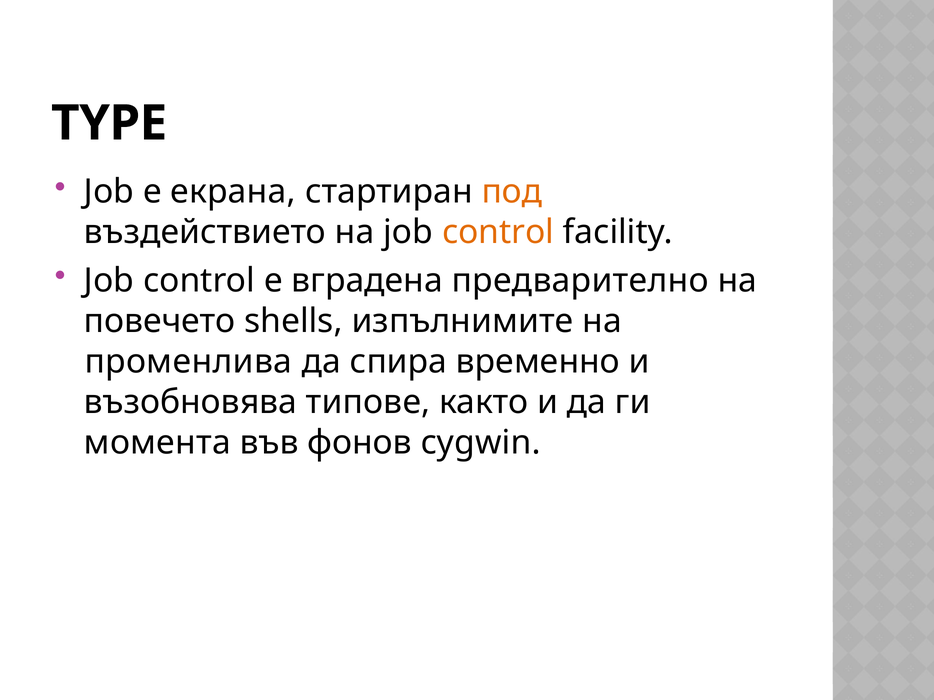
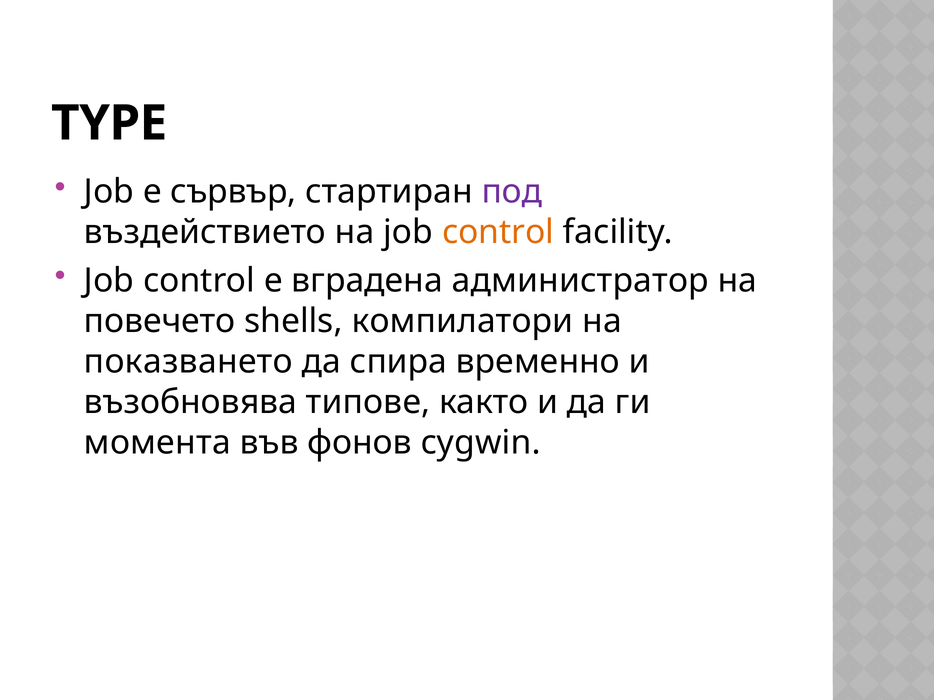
екрана: екрана -> сървър (233, 192)
под colour: orange -> purple (512, 192)
предварително: предварително -> администратор (580, 281)
изпълнимите: изпълнимите -> компилатори (462, 321)
променлива: променлива -> показването (188, 362)
